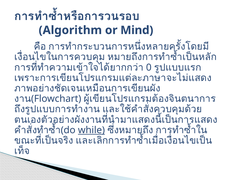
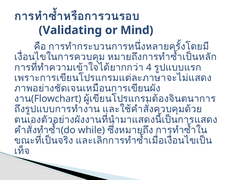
Algorithm: Algorithm -> Validating (70, 30)
0: 0 -> 4 (149, 67)
while underline: present -> none (91, 130)
